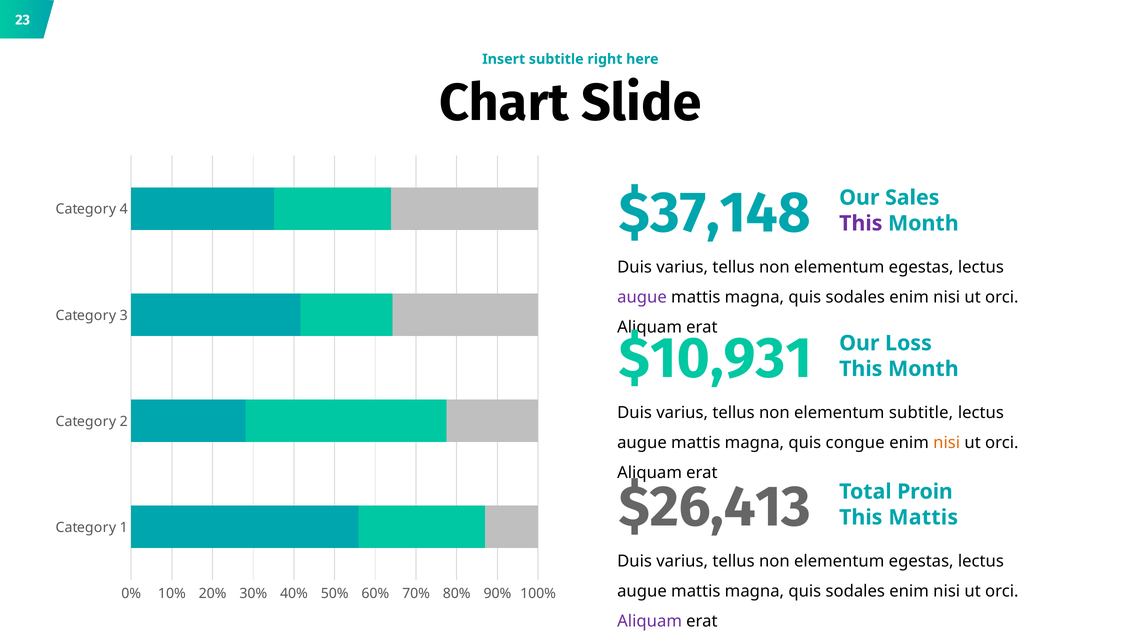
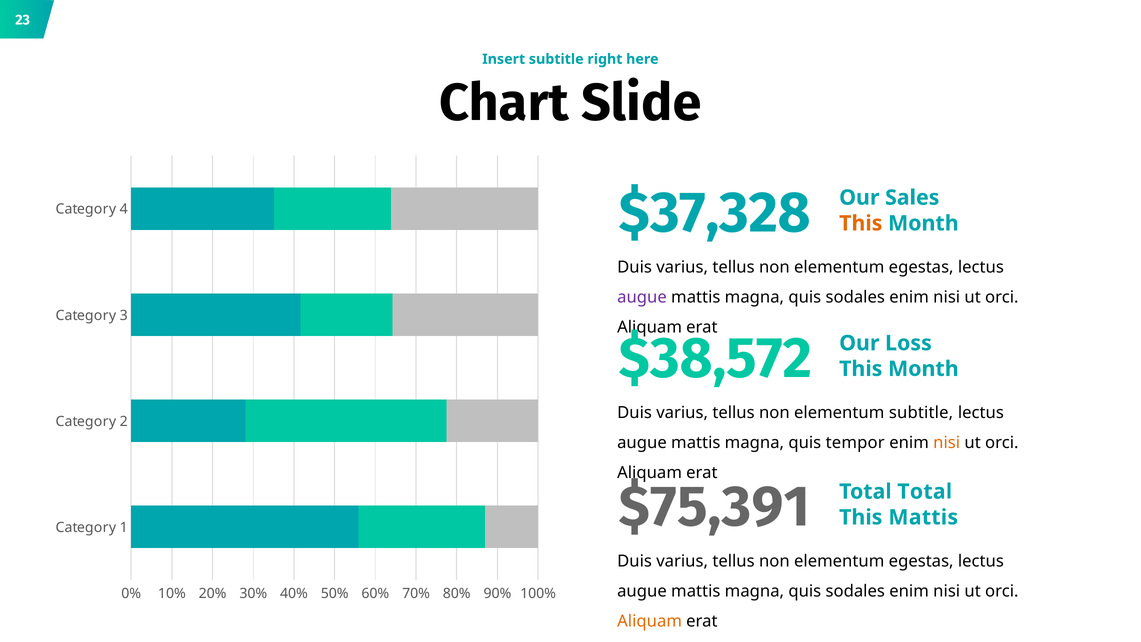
$37,148: $37,148 -> $37,328 (715, 213)
This colour: purple -> orange (861, 223)
$10,931: $10,931 -> $38,572 (716, 359)
congue: congue -> tempor (855, 443)
$26,413: $26,413 -> $75,391 (715, 507)
Total Proin: Proin -> Total (925, 492)
Aliquam colour: purple -> orange (650, 621)
